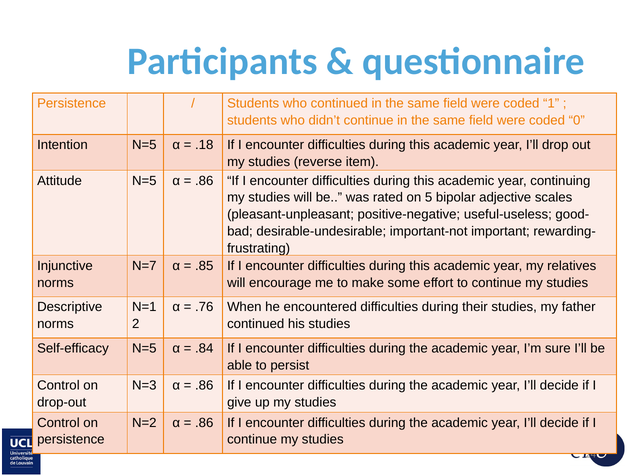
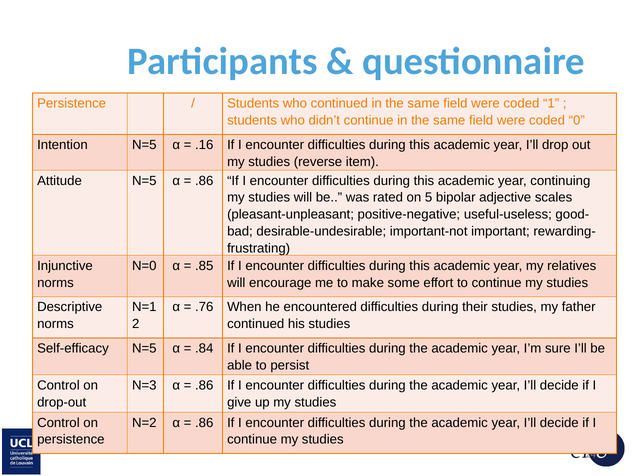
.18: .18 -> .16 (204, 145)
N=7: N=7 -> N=0 (144, 266)
